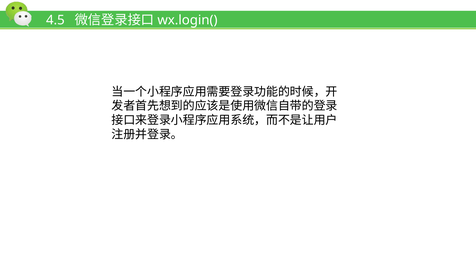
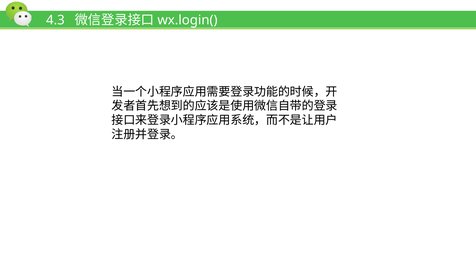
4.5: 4.5 -> 4.3 (55, 20)
